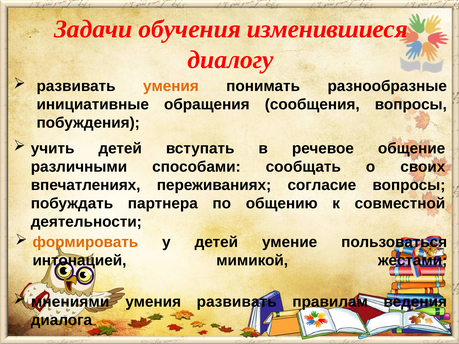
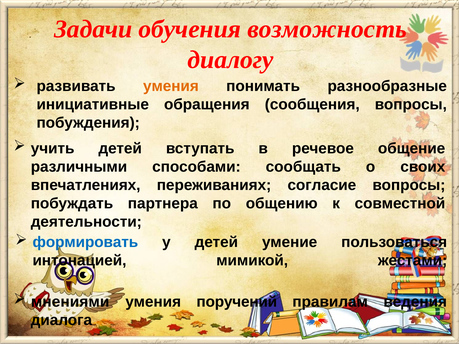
изменившиеся: изменившиеся -> возможность (327, 29)
формировать colour: orange -> blue (85, 242)
умения развивать: развивать -> поручений (237, 302)
